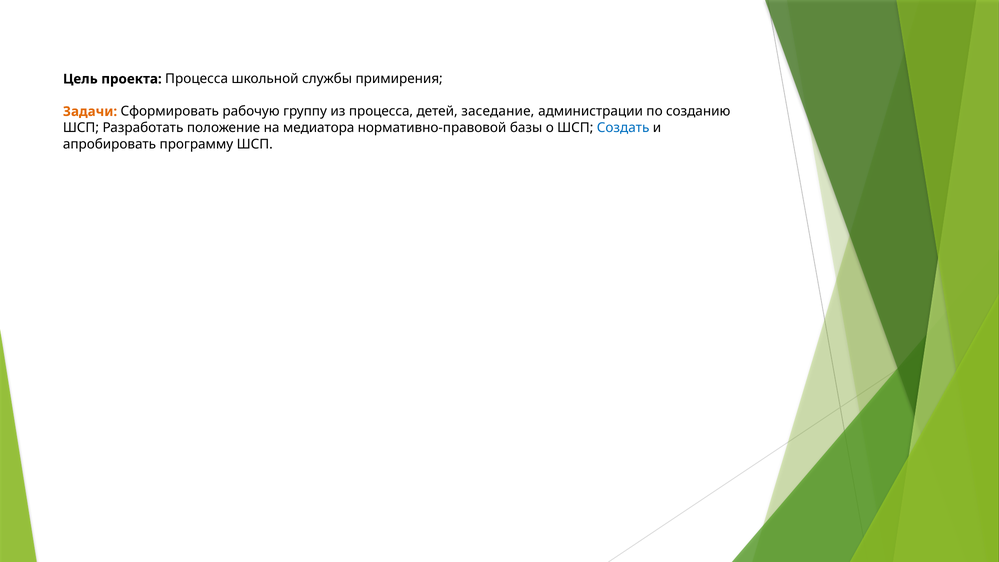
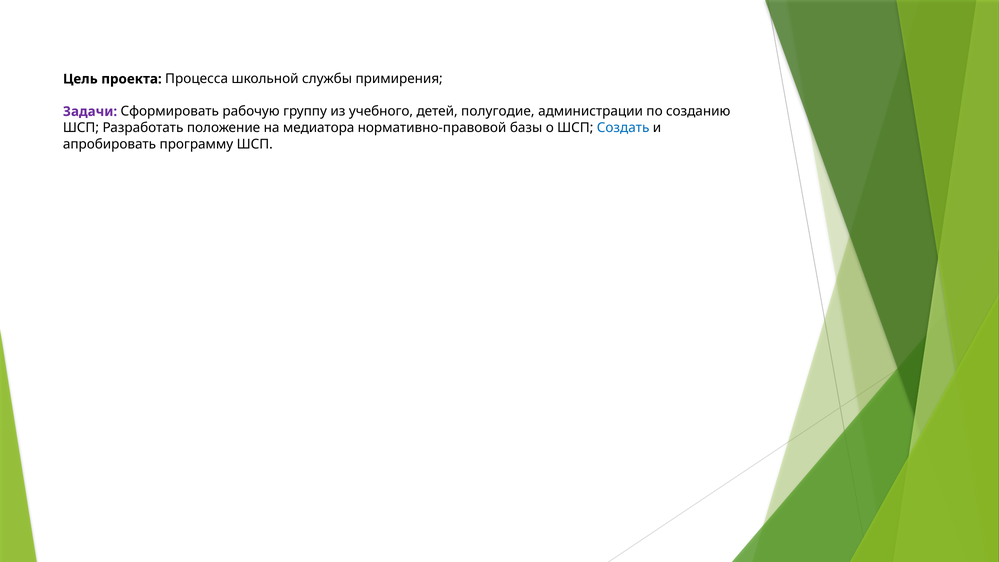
Задачи colour: orange -> purple (90, 112)
из процесса: процесса -> учебного (381, 112)
заседание: заседание -> полугодие (498, 112)
